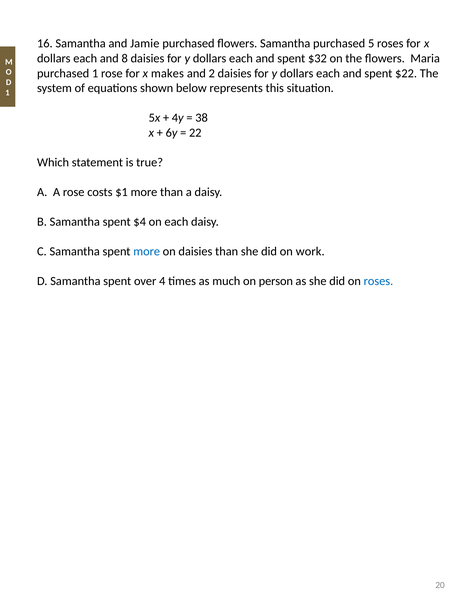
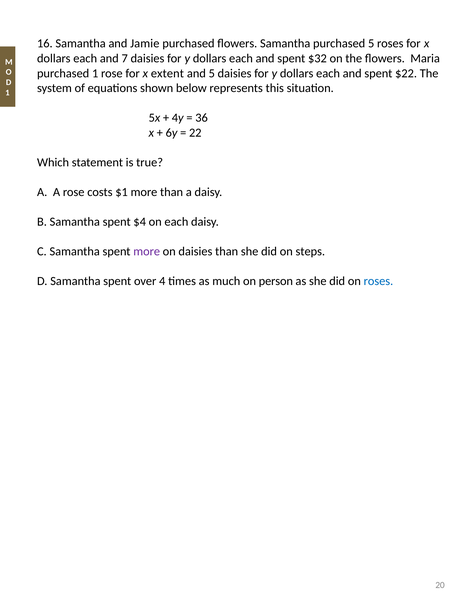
8: 8 -> 7 (125, 58)
makes: makes -> extent (167, 73)
and 2: 2 -> 5 (212, 73)
38: 38 -> 36 (202, 118)
more colour: blue -> purple (147, 252)
work: work -> steps (310, 252)
